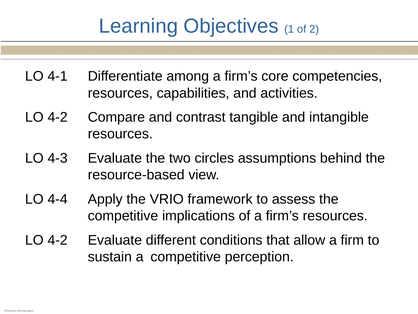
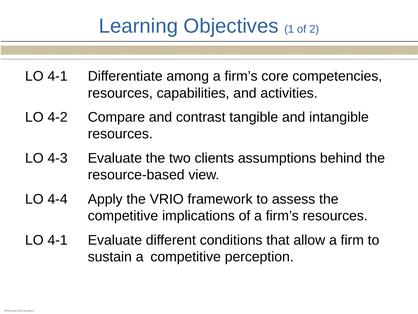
circles: circles -> clients (214, 158)
4-2: 4-2 -> 4-1 (58, 240)
